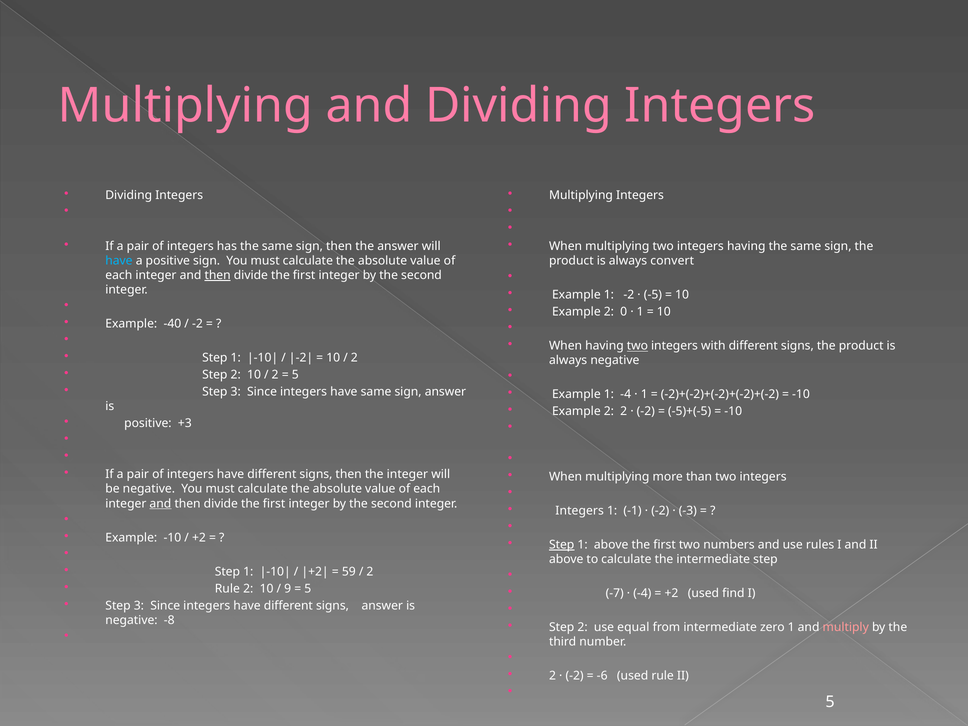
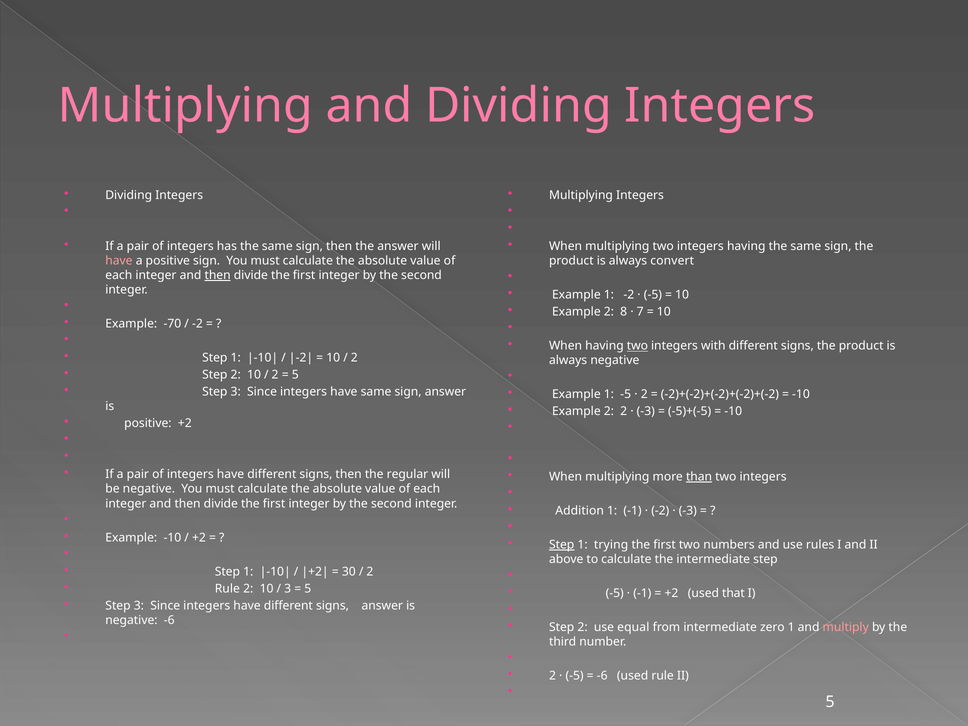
have colour: light blue -> pink (119, 261)
0: 0 -> 8 (624, 312)
1: 1 -> 7 (640, 312)
-40: -40 -> -70 (172, 324)
1 -4: -4 -> -5 (626, 394)
1: 1 -> 2 (644, 394)
-2: -2 -> -3 (646, 411)
positive +3: +3 -> +2 (185, 423)
the integer: integer -> regular (407, 474)
than underline: none -> present (699, 477)
and underline: present -> none (160, 504)
Integers: Integers -> Addition (580, 511)
1 above: above -> trying (611, 545)
59: 59 -> 30 (349, 572)
9: 9 -> 3 (288, 589)
-7: -7 -> -5 (615, 593)
-4: -4 -> -1 (642, 593)
find: find -> that (733, 593)
negative -8: -8 -> -6 (169, 620)
-2: -2 -> -5 (575, 676)
